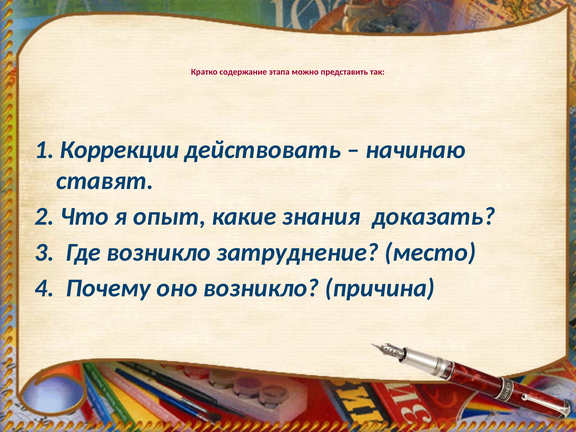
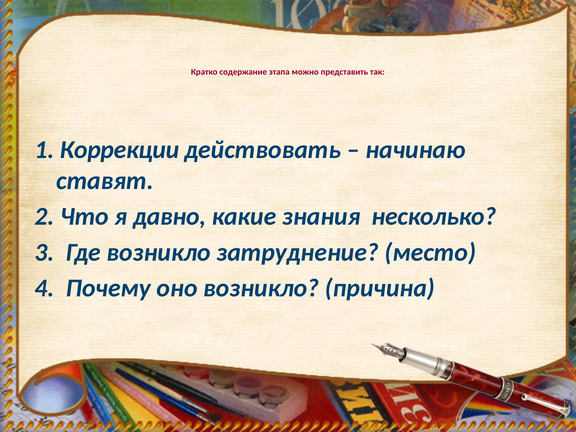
опыт: опыт -> давно (170, 216)
доказать: доказать -> несколько (434, 216)
